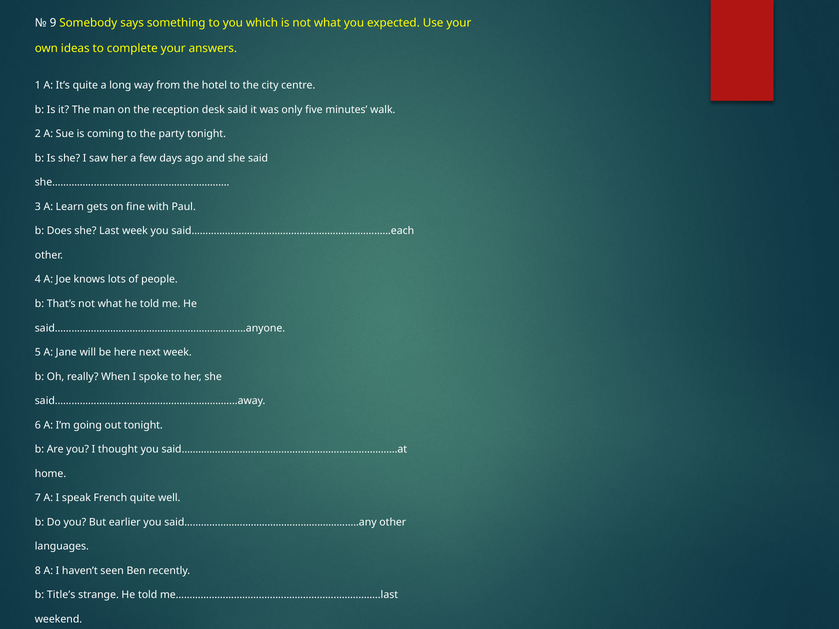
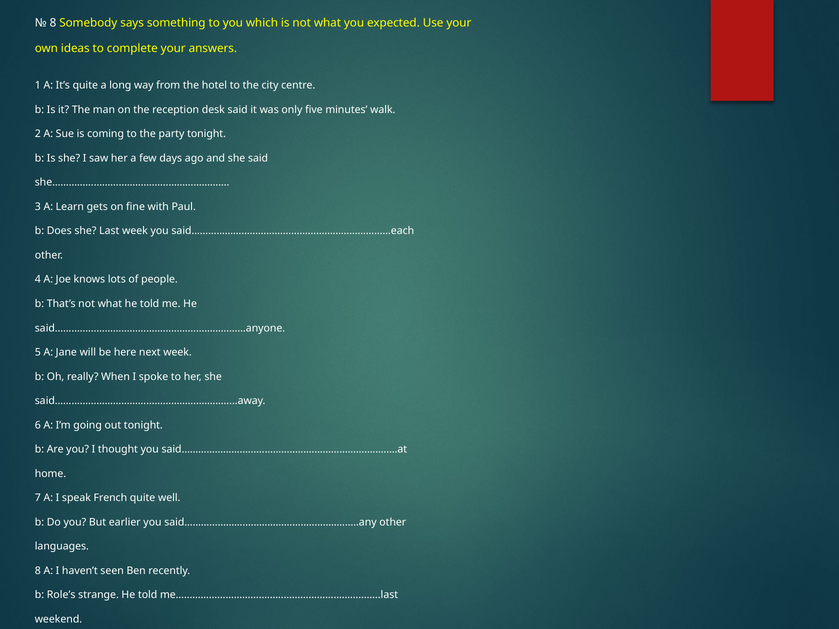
9: 9 -> 8 (53, 23)
Title’s: Title’s -> Role’s (61, 595)
